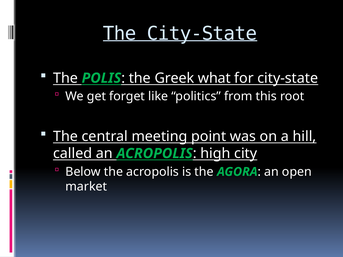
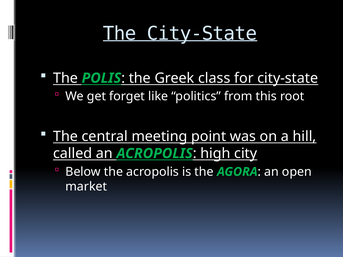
what: what -> class (214, 78)
